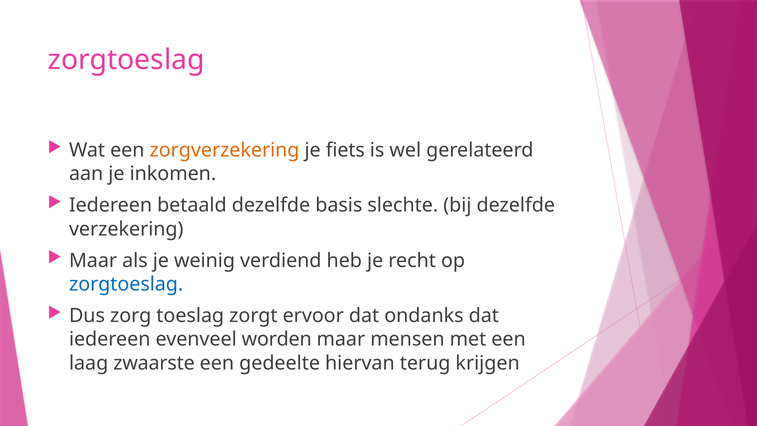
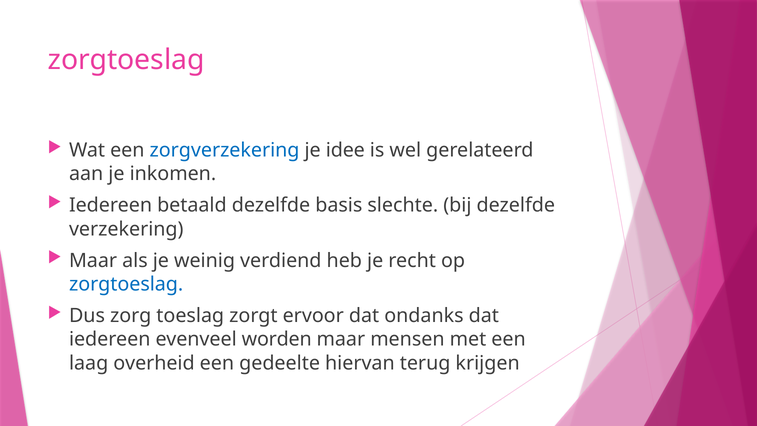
zorgverzekering colour: orange -> blue (225, 150)
fiets: fiets -> idee (345, 150)
zwaarste: zwaarste -> overheid (154, 363)
